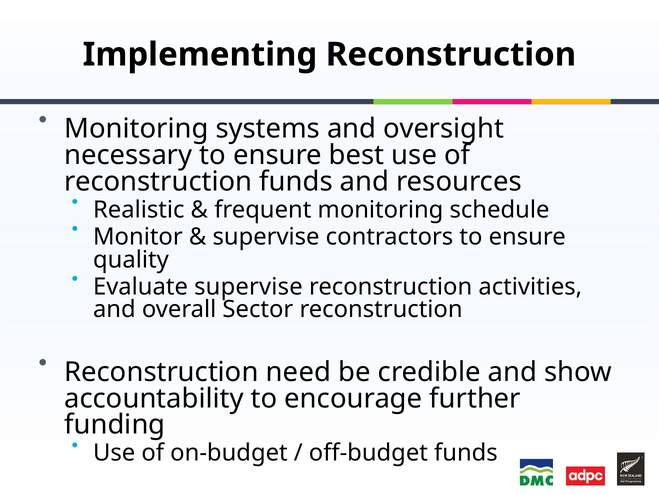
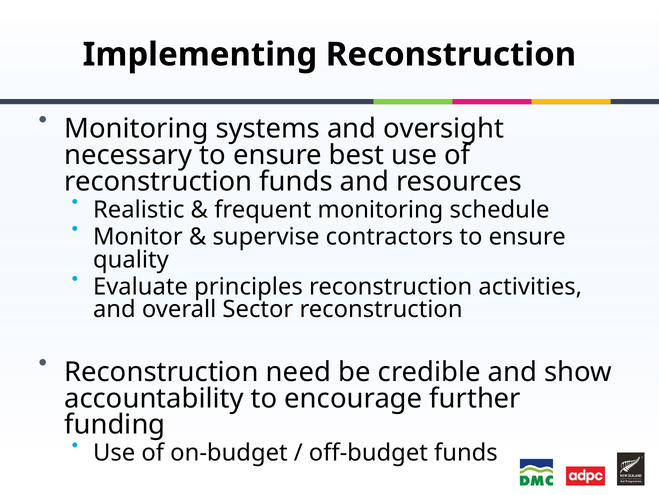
Evaluate supervise: supervise -> principles (248, 286)
